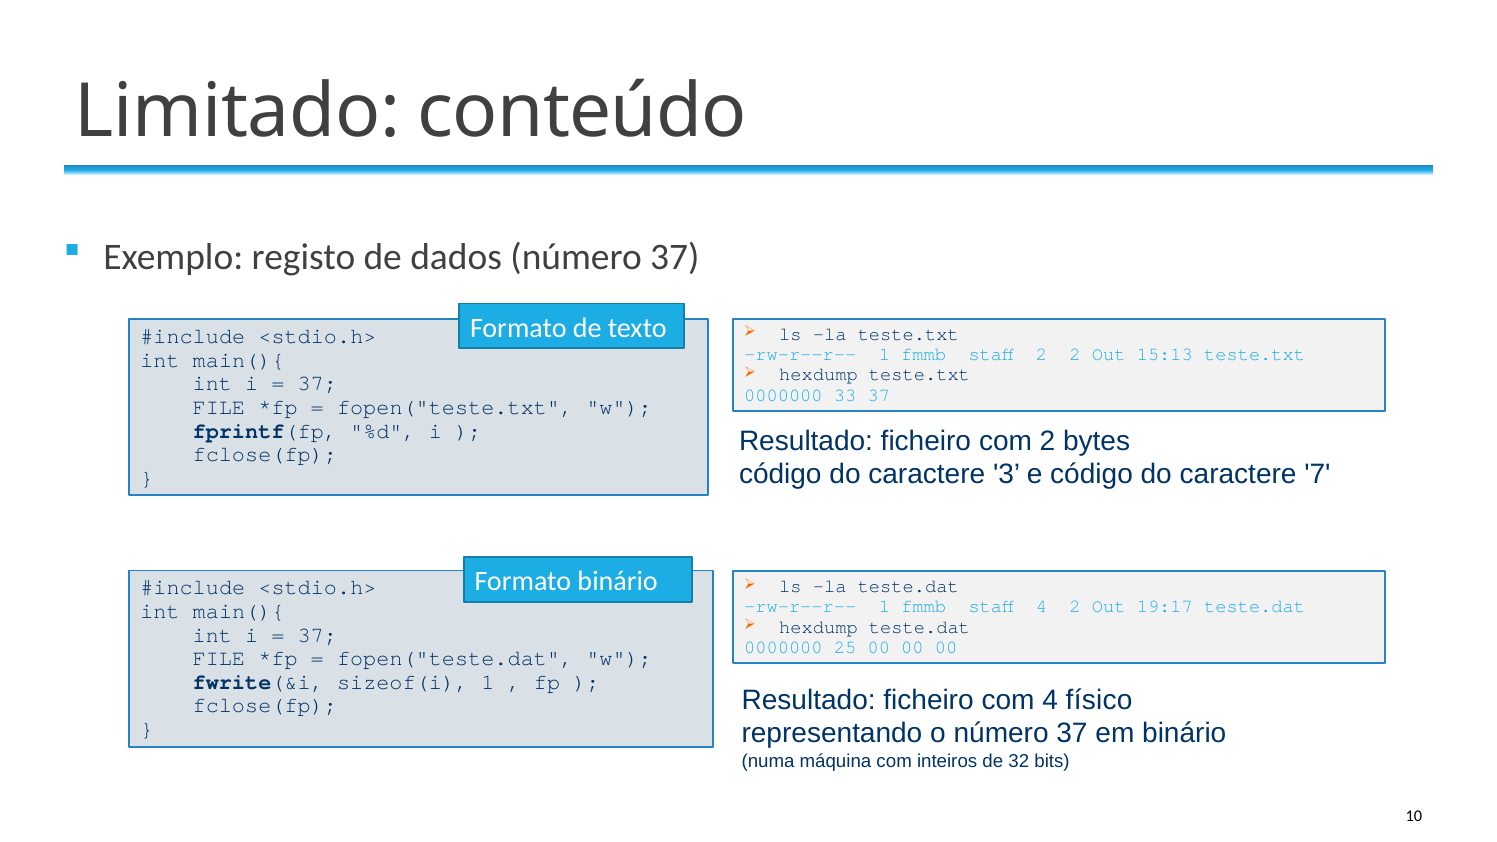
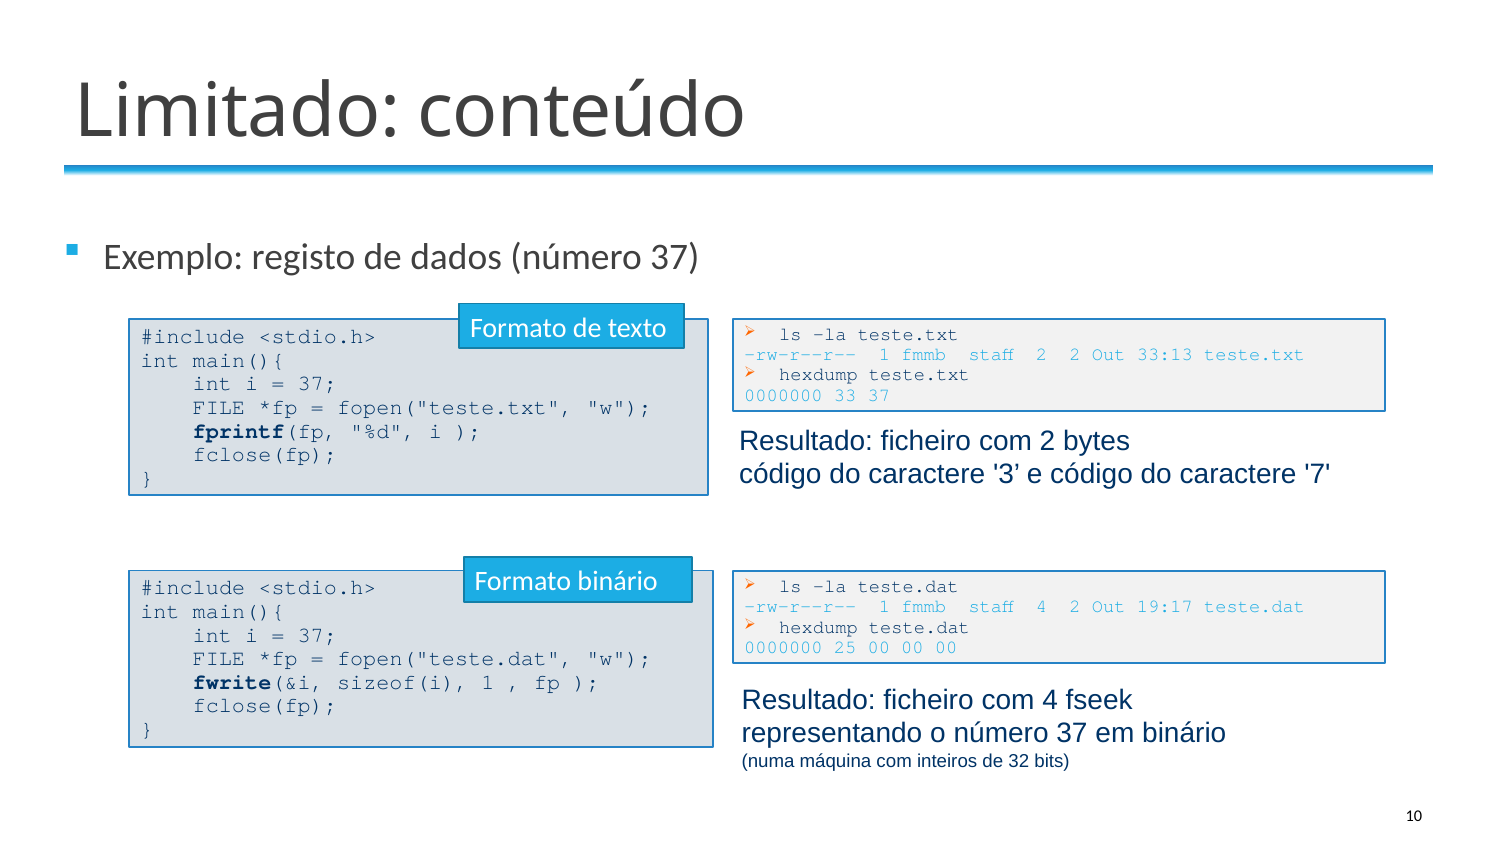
15:13: 15:13 -> 33:13 (1165, 355)
físico: físico -> fseek (1099, 700)
